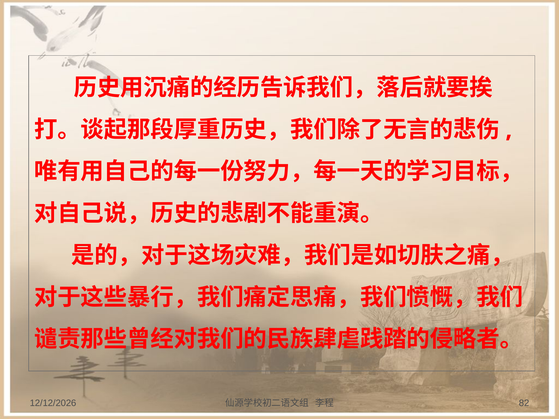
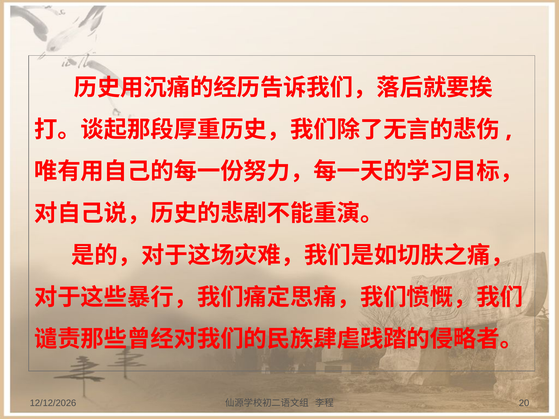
82: 82 -> 20 (524, 403)
